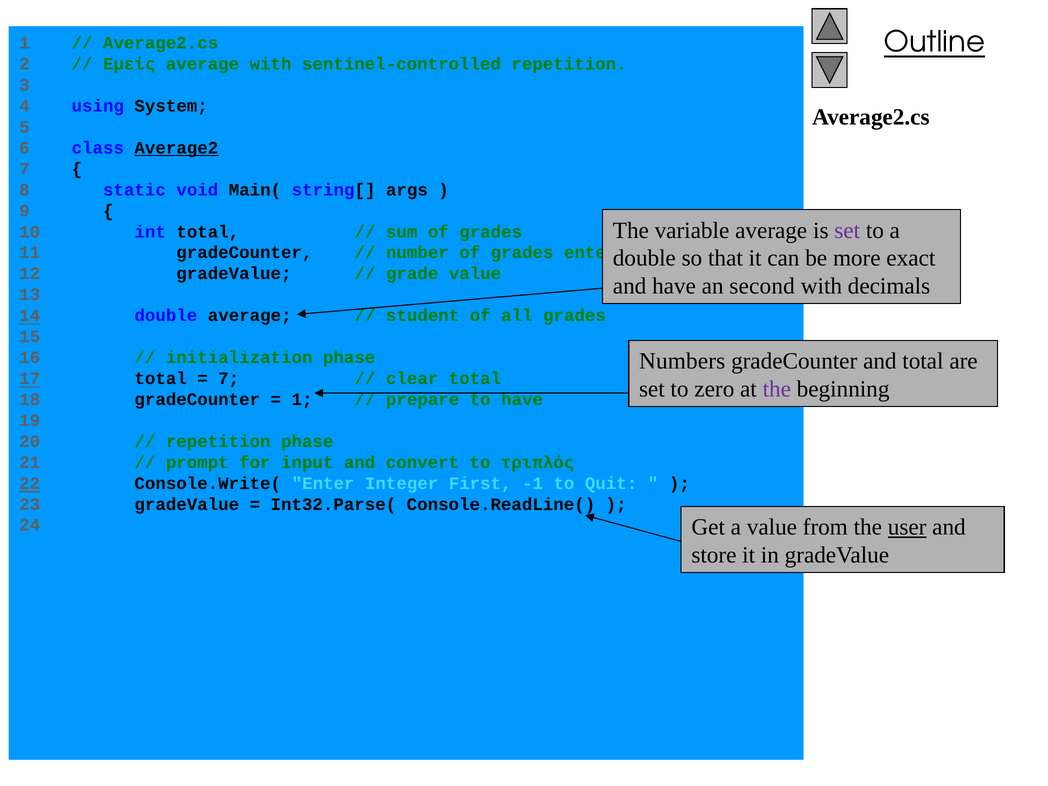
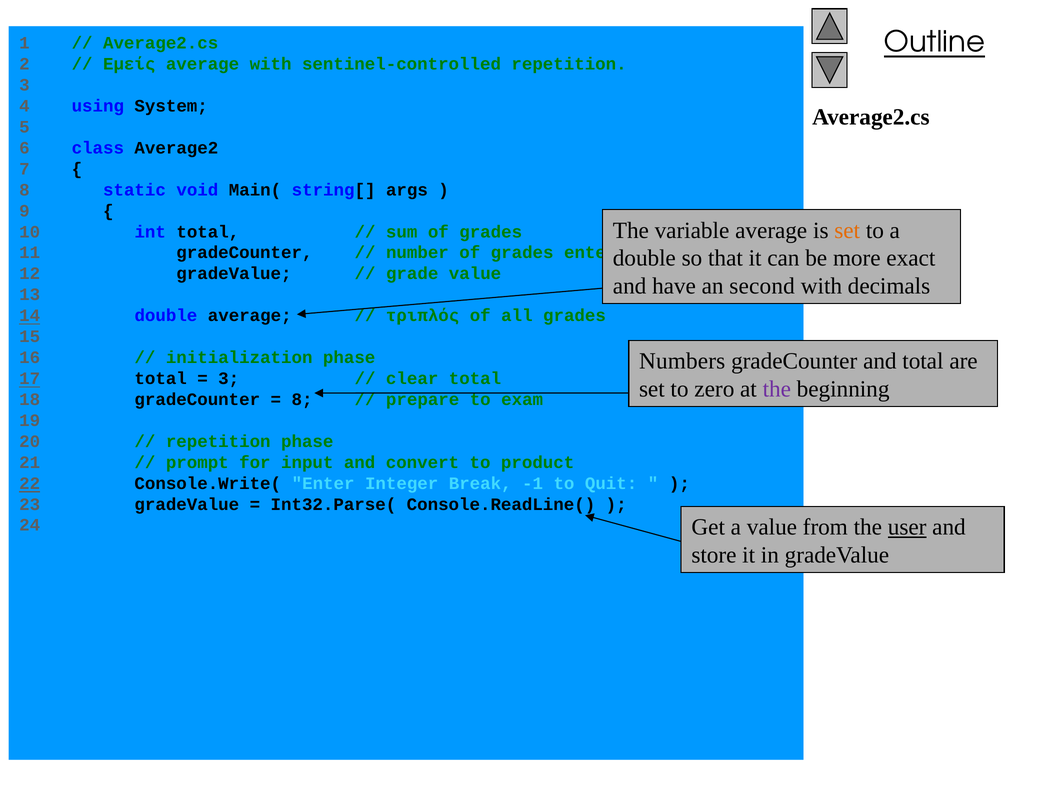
Average2 underline: present -> none (176, 148)
set colour: purple -> orange (847, 230)
student: student -> τριπλός (423, 316)
7: 7 -> 3 (229, 378)
1: 1 -> 8 (302, 399)
to have: have -> exam (522, 399)
τριπλός: τριπλός -> product (538, 462)
First: First -> Break (480, 483)
